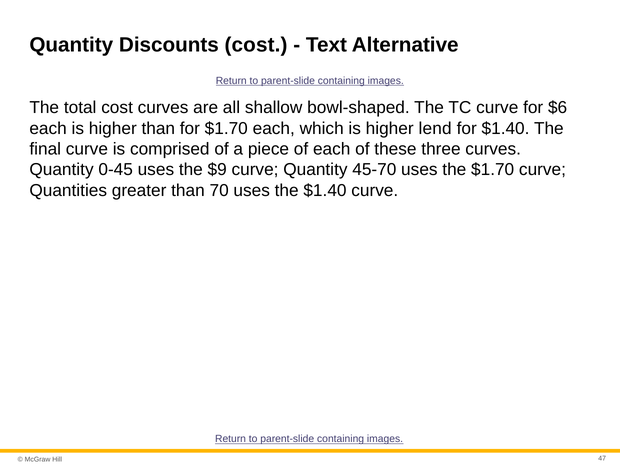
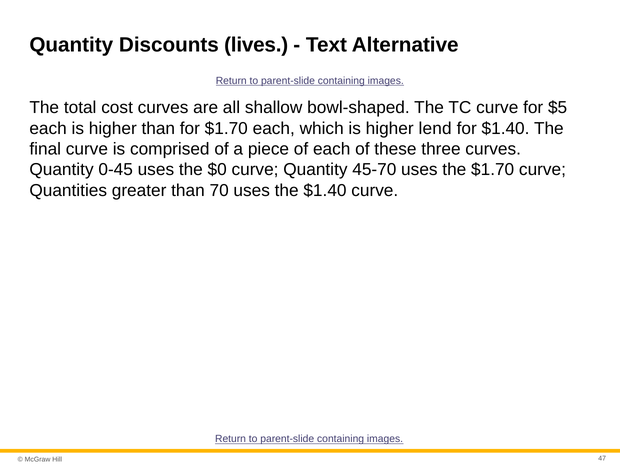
Discounts cost: cost -> lives (256, 45)
$6: $6 -> $5 (558, 108)
$9: $9 -> $0 (217, 170)
